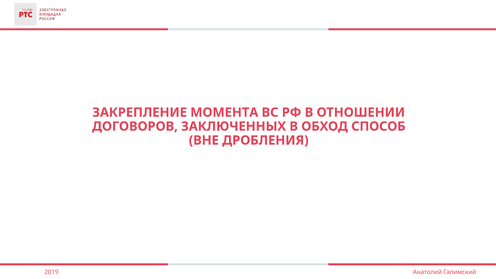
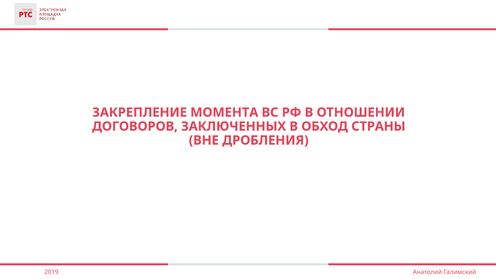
СПОСОБ: СПОСОБ -> СТРАНЫ (378, 126)
